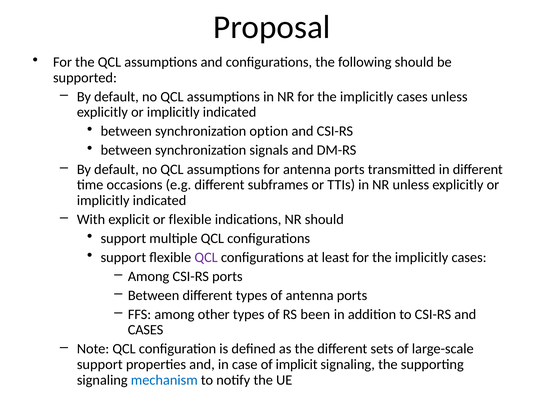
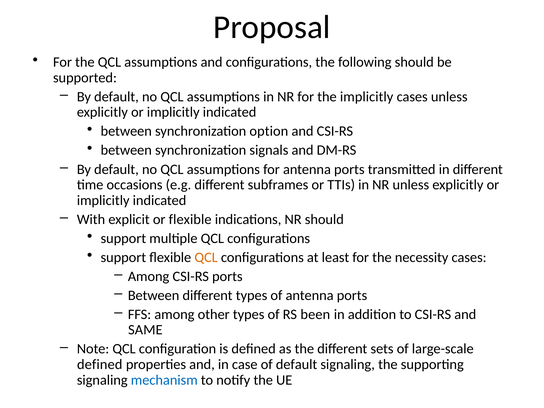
QCL colour: purple -> orange (206, 257)
least for the implicitly: implicitly -> necessity (422, 257)
CASES: CASES -> SAME (145, 330)
support: support -> defined (100, 364)
of implicit: implicit -> default (297, 364)
